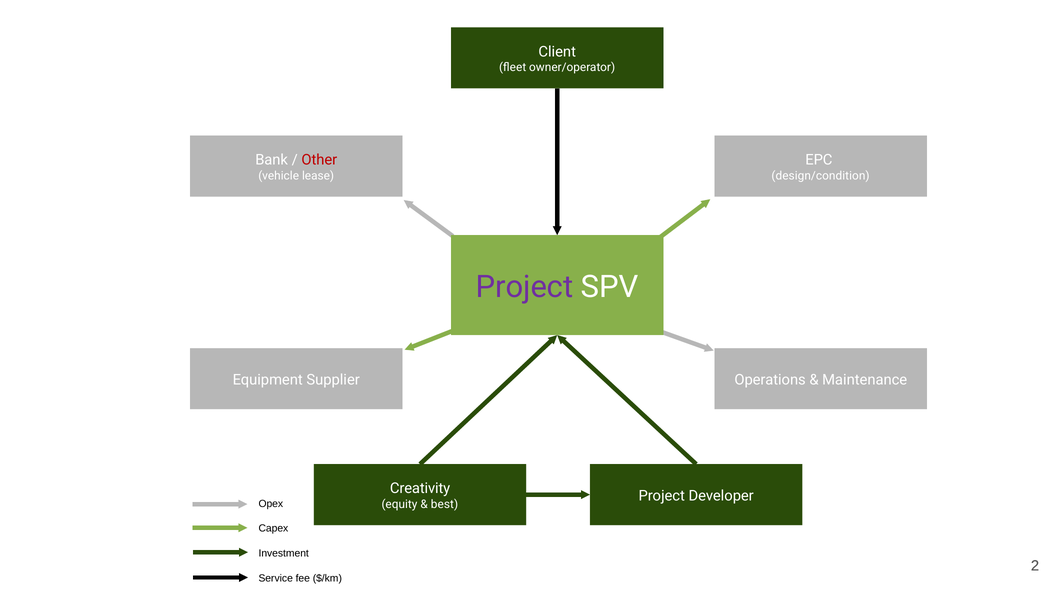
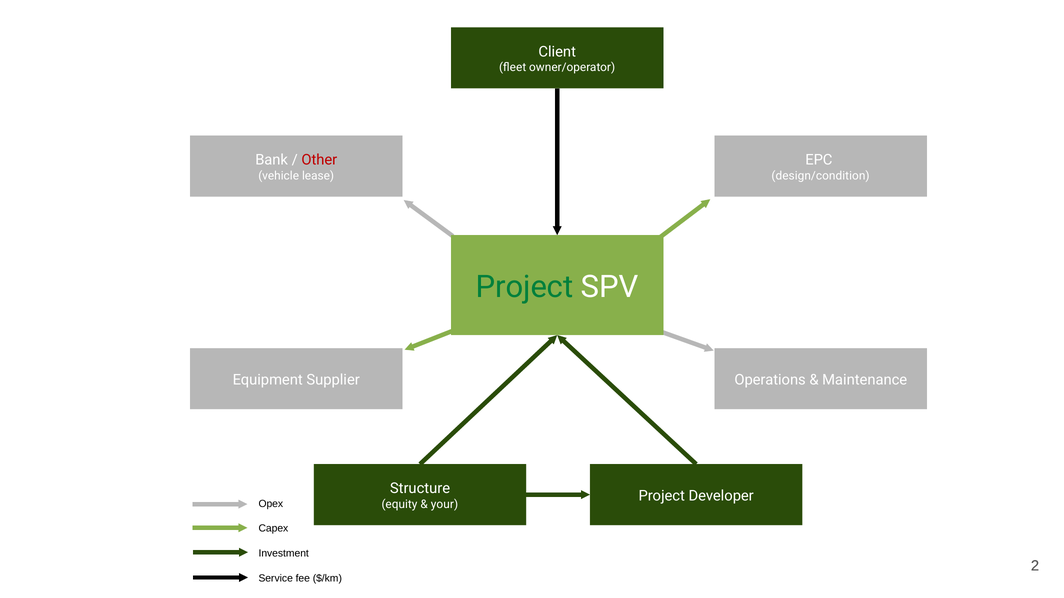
Project colour: purple -> green (524, 287)
Creativity: Creativity -> Structure (420, 489)
best: best -> your (444, 505)
